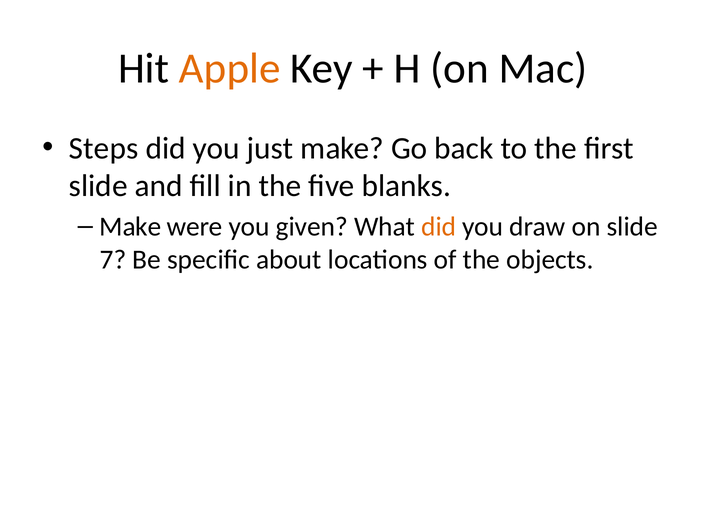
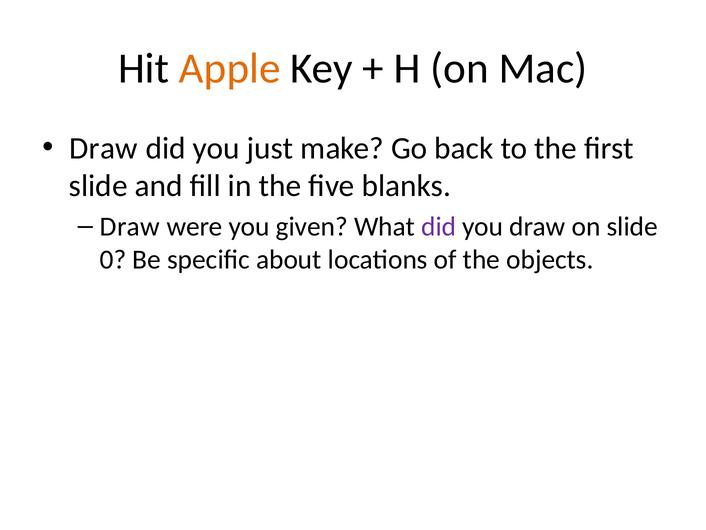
Steps: Steps -> Draw (104, 148)
Make: Make -> Draw (130, 226)
did colour: orange -> purple (439, 226)
7: 7 -> 0 (113, 259)
